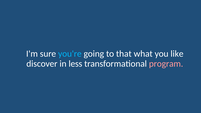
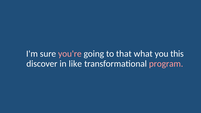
you're colour: light blue -> pink (70, 54)
like: like -> this (177, 54)
less: less -> like (75, 64)
